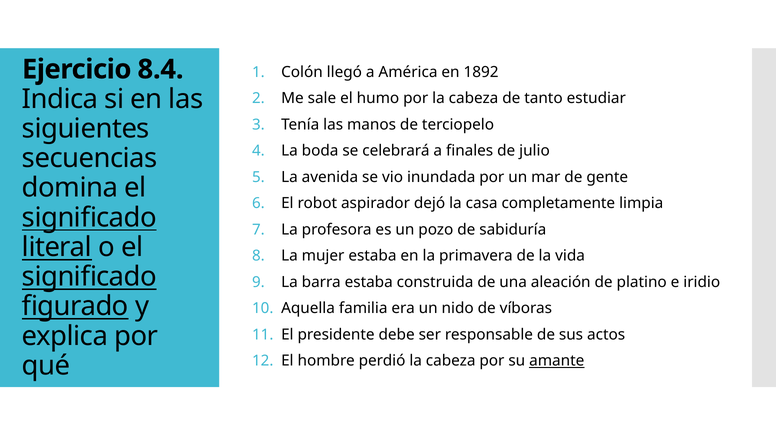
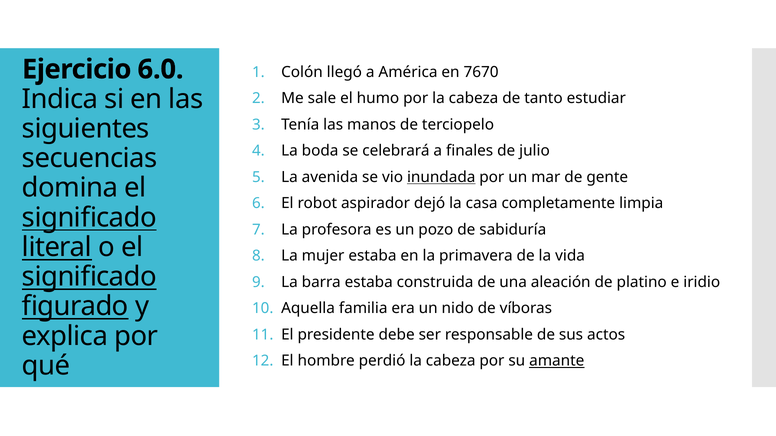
8.4: 8.4 -> 6.0 (161, 69)
1892: 1892 -> 7670 (481, 72)
inundada underline: none -> present (441, 177)
